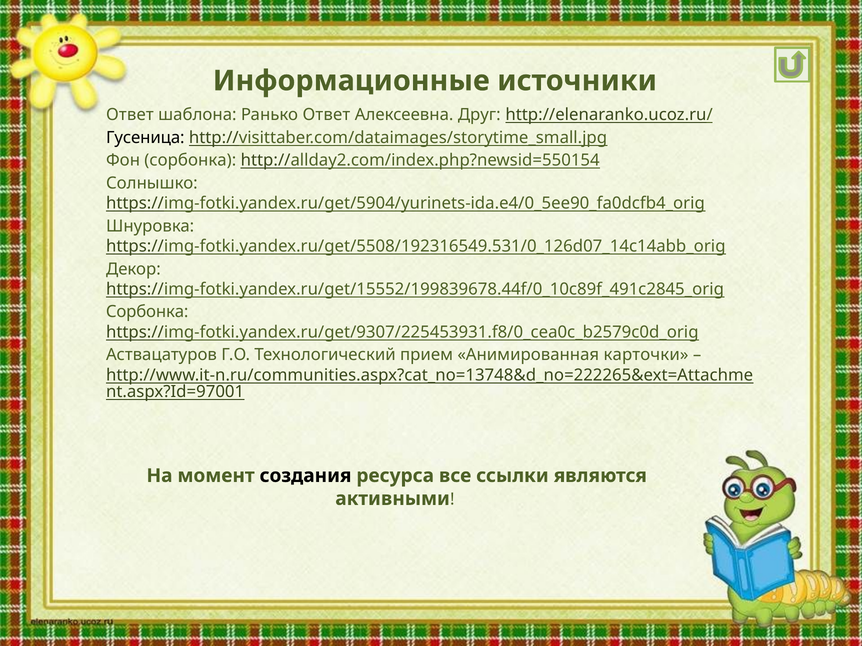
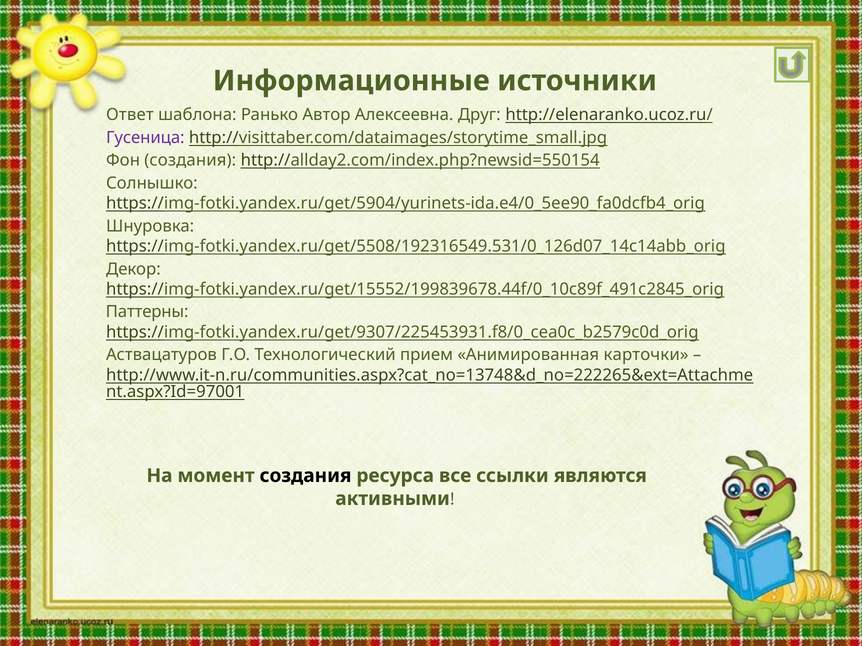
Ранько Ответ: Ответ -> Автор (326, 115)
Гусеница colour: black -> purple (145, 138)
Фон сорбонка: сорбонка -> создания (190, 160)
Сорбонка: Сорбонка -> Паттерны (147, 312)
